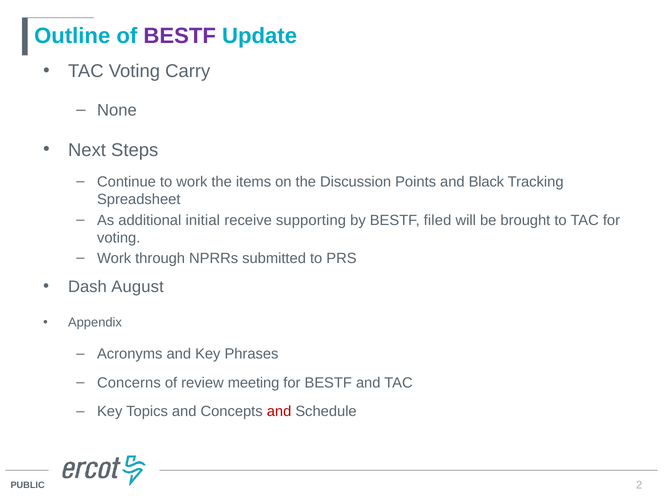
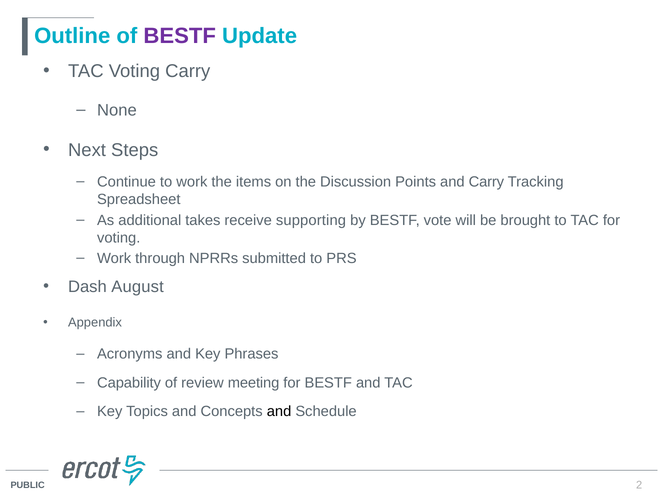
and Black: Black -> Carry (486, 182)
initial: initial -> takes (203, 220)
filed: filed -> vote (438, 220)
Concerns: Concerns -> Capability (129, 383)
and colour: red -> black (279, 412)
